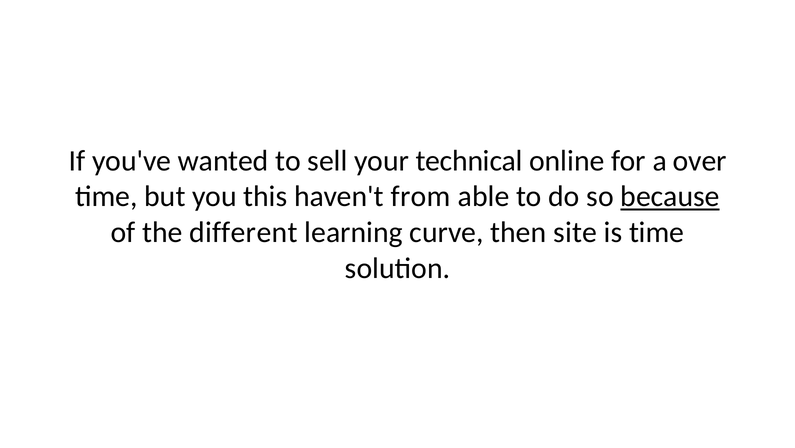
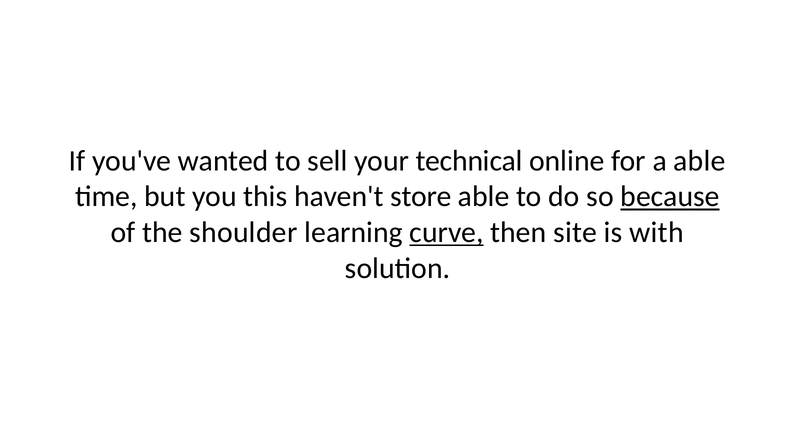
a over: over -> able (699, 161)
from: from -> store (421, 196)
different: different -> shoulder (243, 232)
curve underline: none -> present (447, 232)
is time: time -> with (656, 232)
